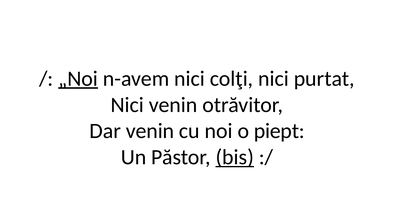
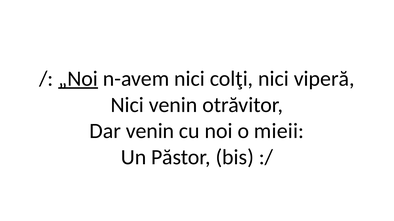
purtat: purtat -> viperă (324, 79)
piept: piept -> mieii (279, 131)
bis underline: present -> none (235, 158)
